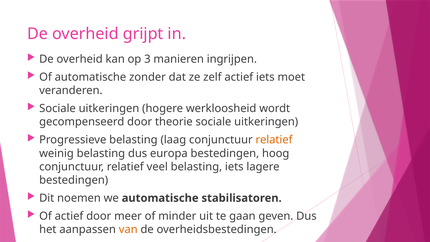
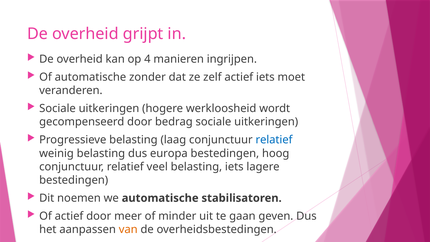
3: 3 -> 4 (147, 59)
theorie: theorie -> bedrag (174, 122)
relatief colour: orange -> blue (274, 140)
